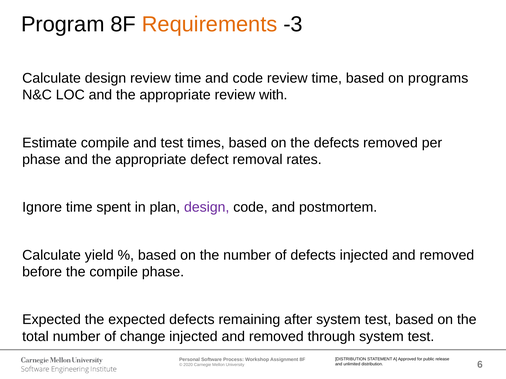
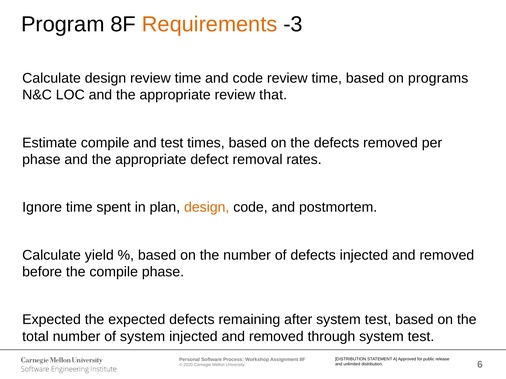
with: with -> that (273, 95)
design colour: purple -> orange (207, 208)
of change: change -> system (143, 337)
